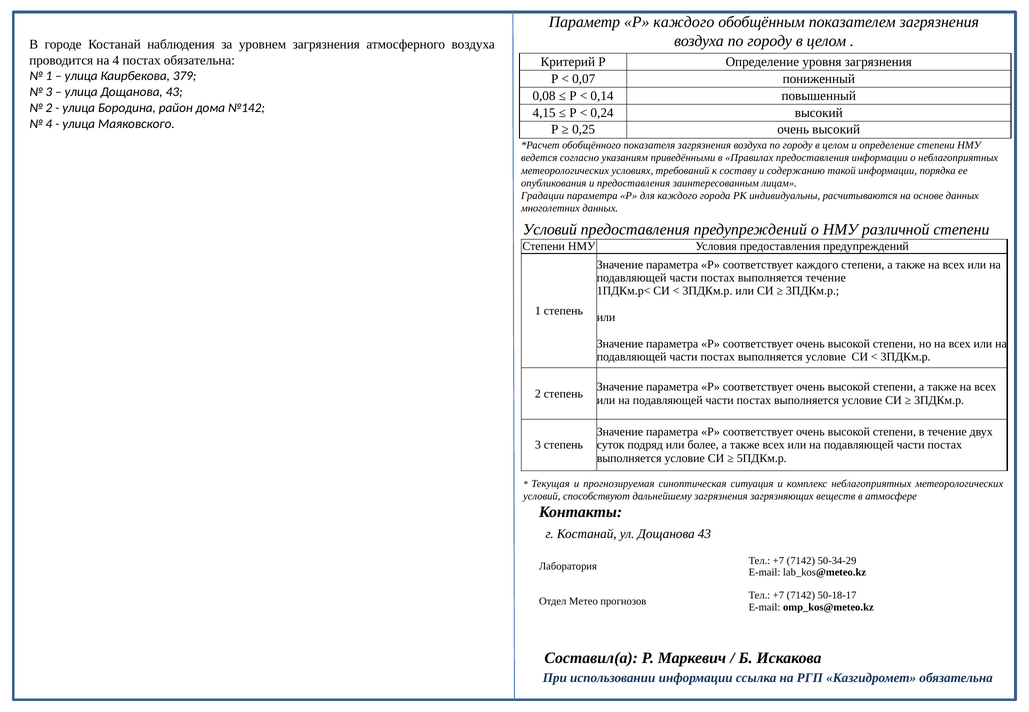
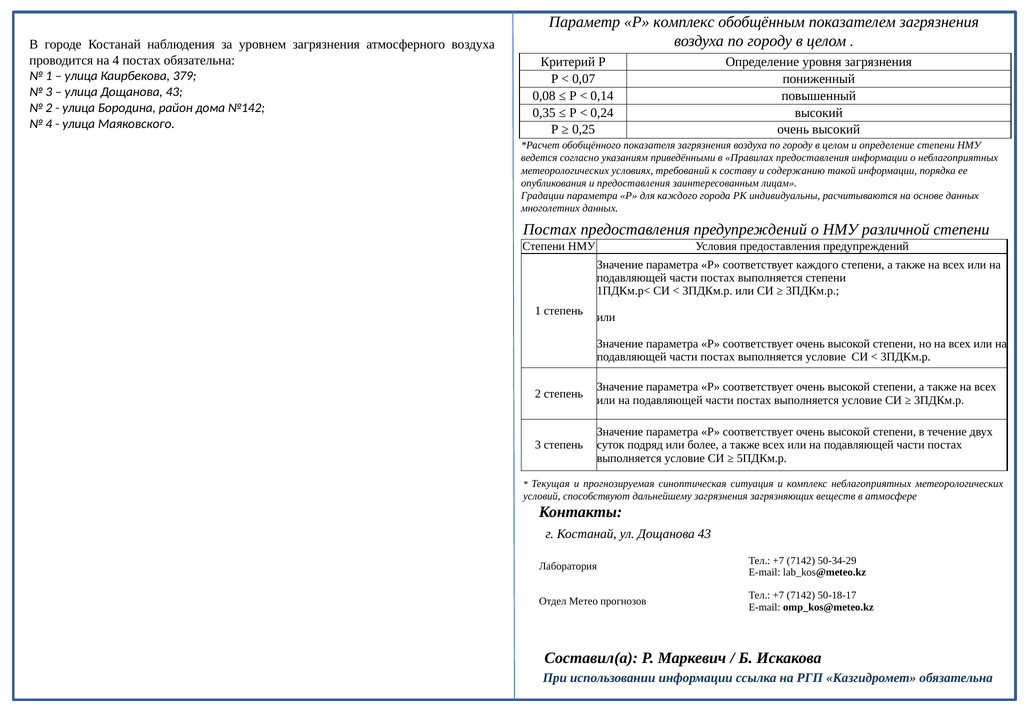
Р каждого: каждого -> комплекс (684, 22)
4,15: 4,15 -> 0,35 (544, 113)
Условий: Условий -> Постах (550, 230)
выполняется течение: течение -> степени (826, 278)
